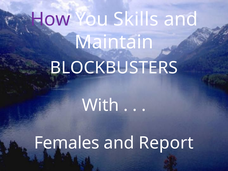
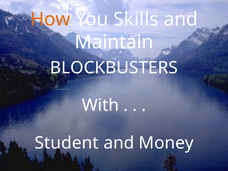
How colour: purple -> orange (50, 19)
Females: Females -> Student (67, 143)
Report: Report -> Money (166, 143)
